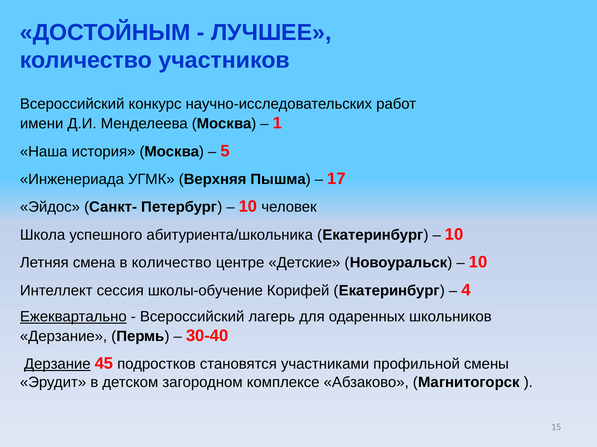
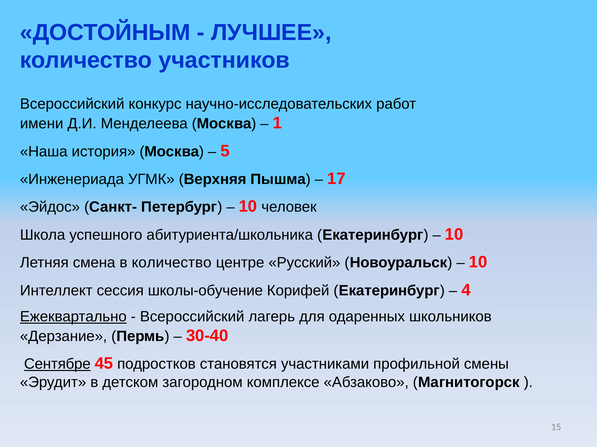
Детские: Детские -> Русский (304, 263)
Дерзание: Дерзание -> Сентябре (57, 365)
